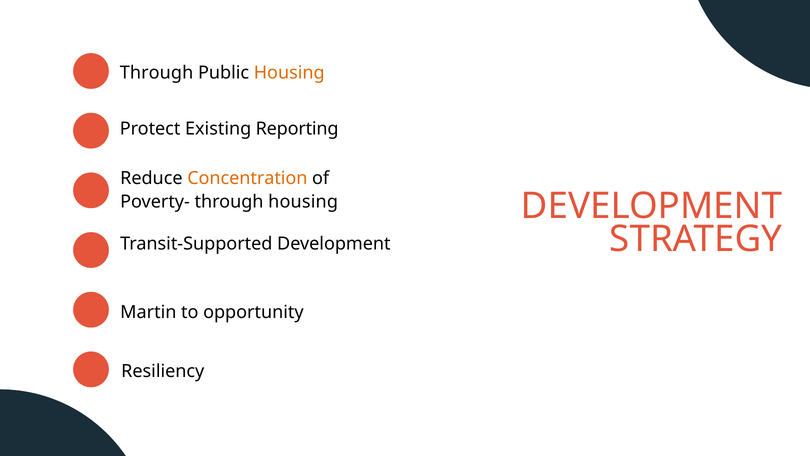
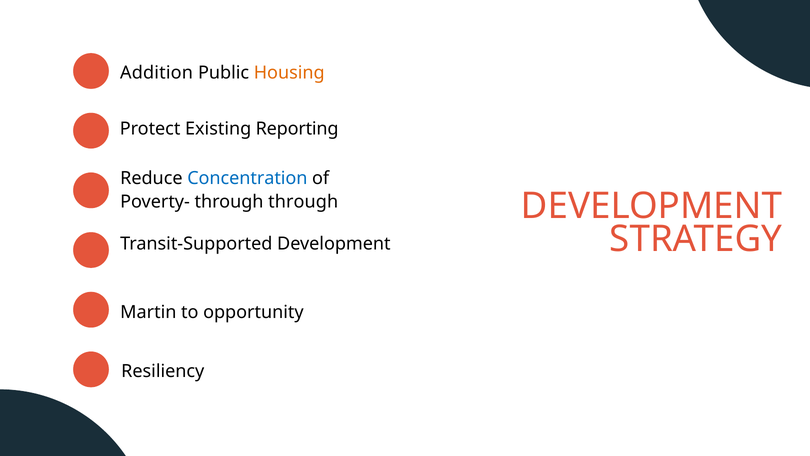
Through: Through -> Addition (157, 73)
Concentration colour: orange -> blue (247, 178)
through housing: housing -> through (303, 201)
